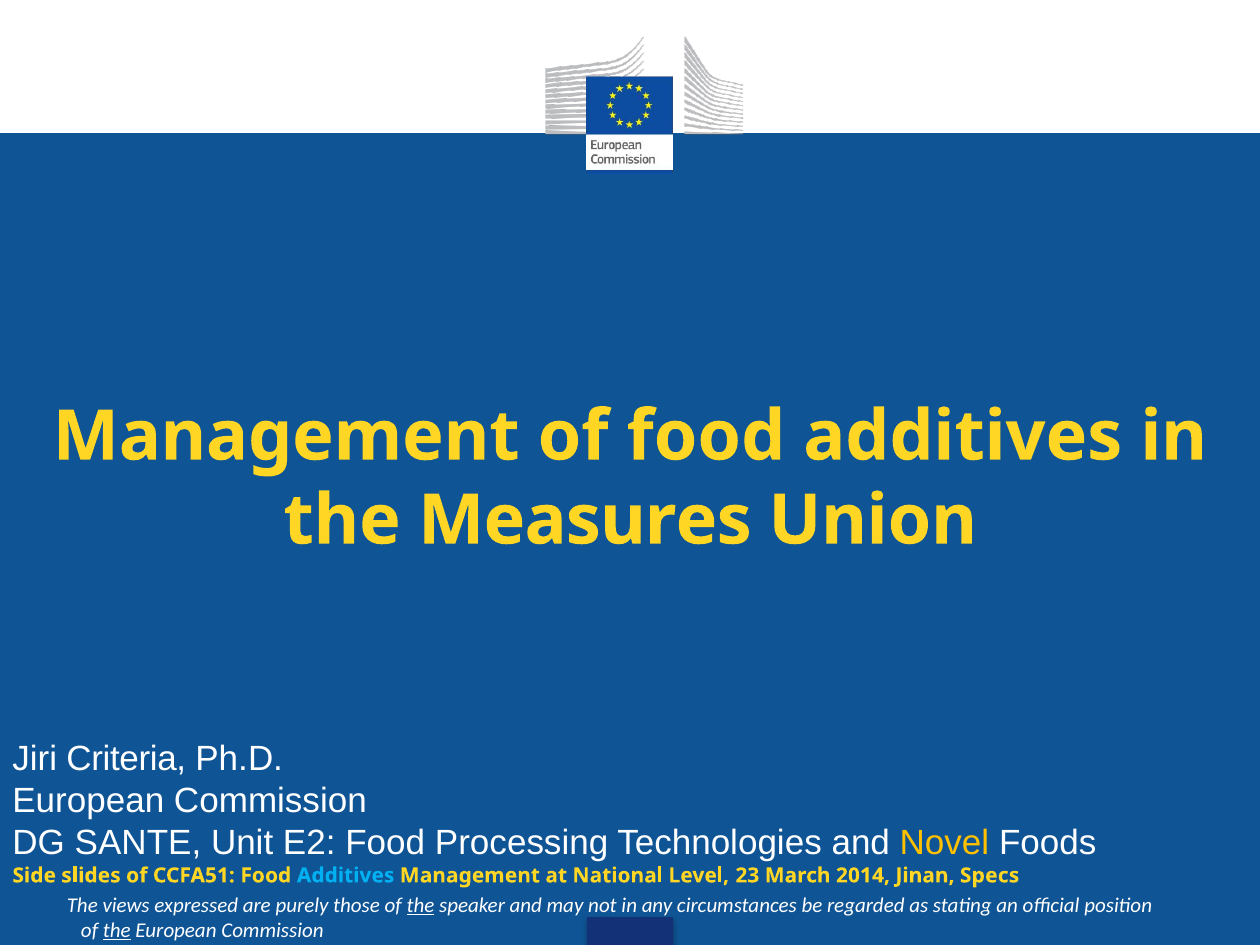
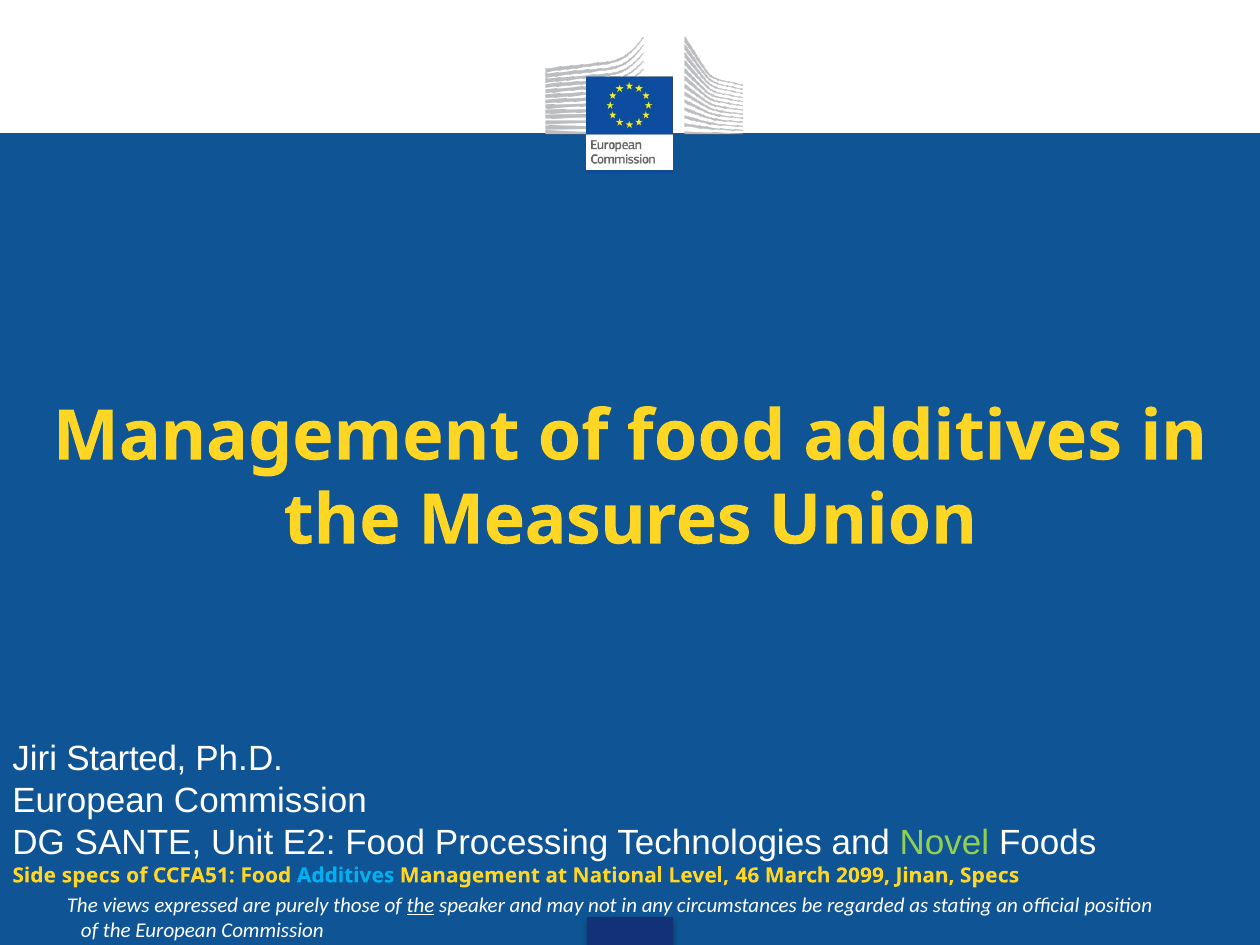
Criteria: Criteria -> Started (126, 759)
Novel colour: yellow -> light green (944, 843)
Side slides: slides -> specs (91, 876)
23: 23 -> 46 (747, 876)
2014: 2014 -> 2099 (863, 876)
the underline: present -> none (117, 931)
